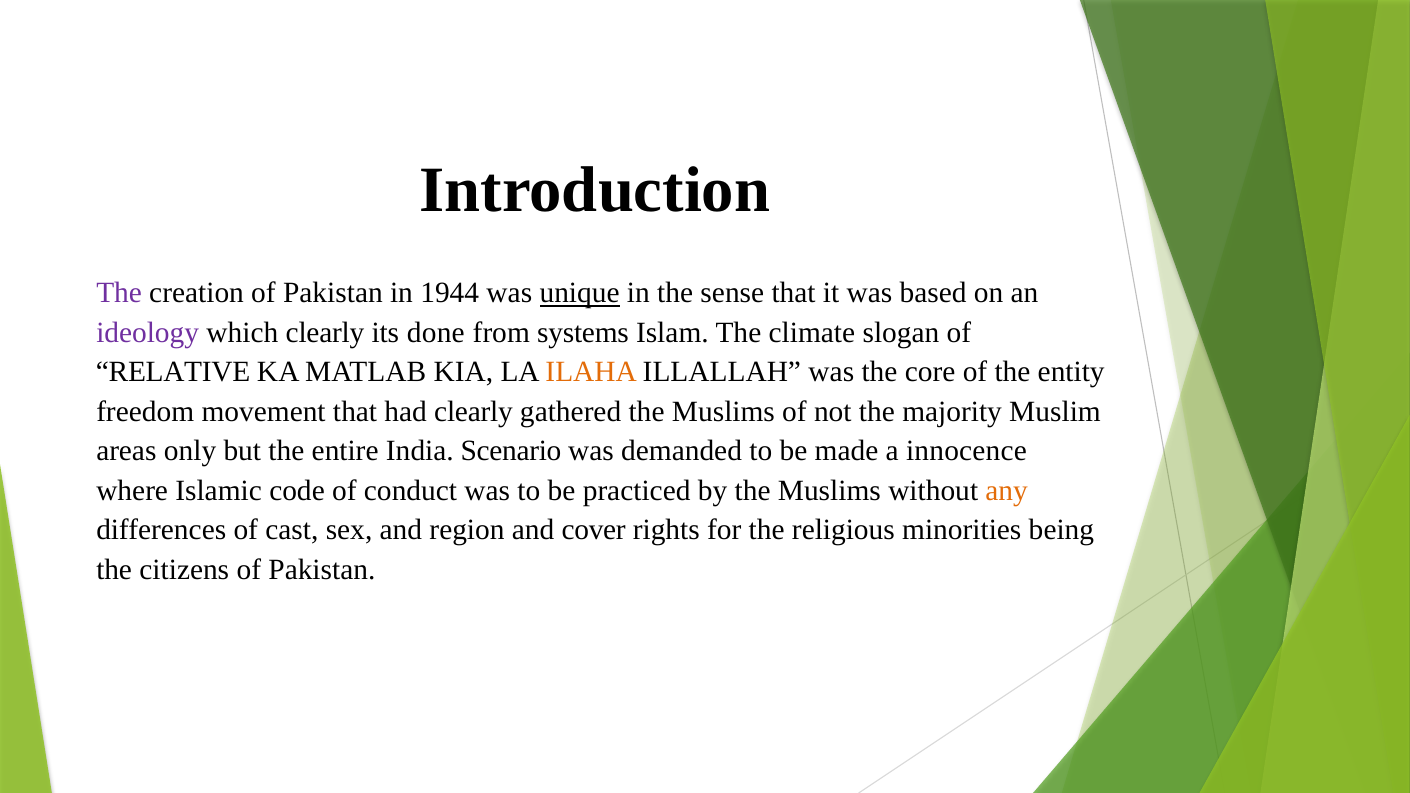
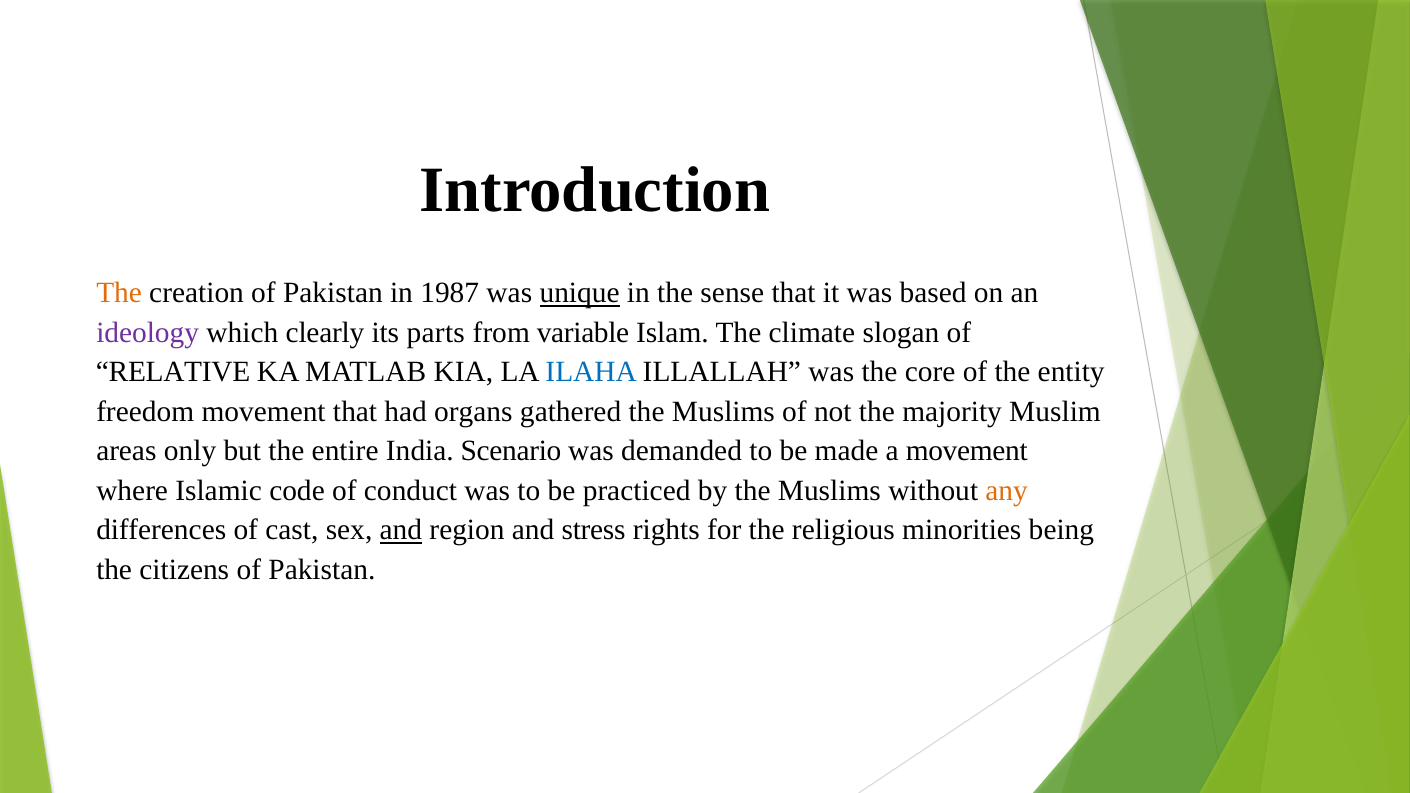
The colour: purple -> orange (119, 293)
1944: 1944 -> 1987 (450, 293)
done: done -> parts (436, 333)
systems: systems -> variable (583, 333)
ILAHA colour: orange -> blue (591, 372)
had clearly: clearly -> organs (473, 412)
a innocence: innocence -> movement (967, 451)
and underline: none -> present (401, 530)
cover: cover -> stress (594, 530)
